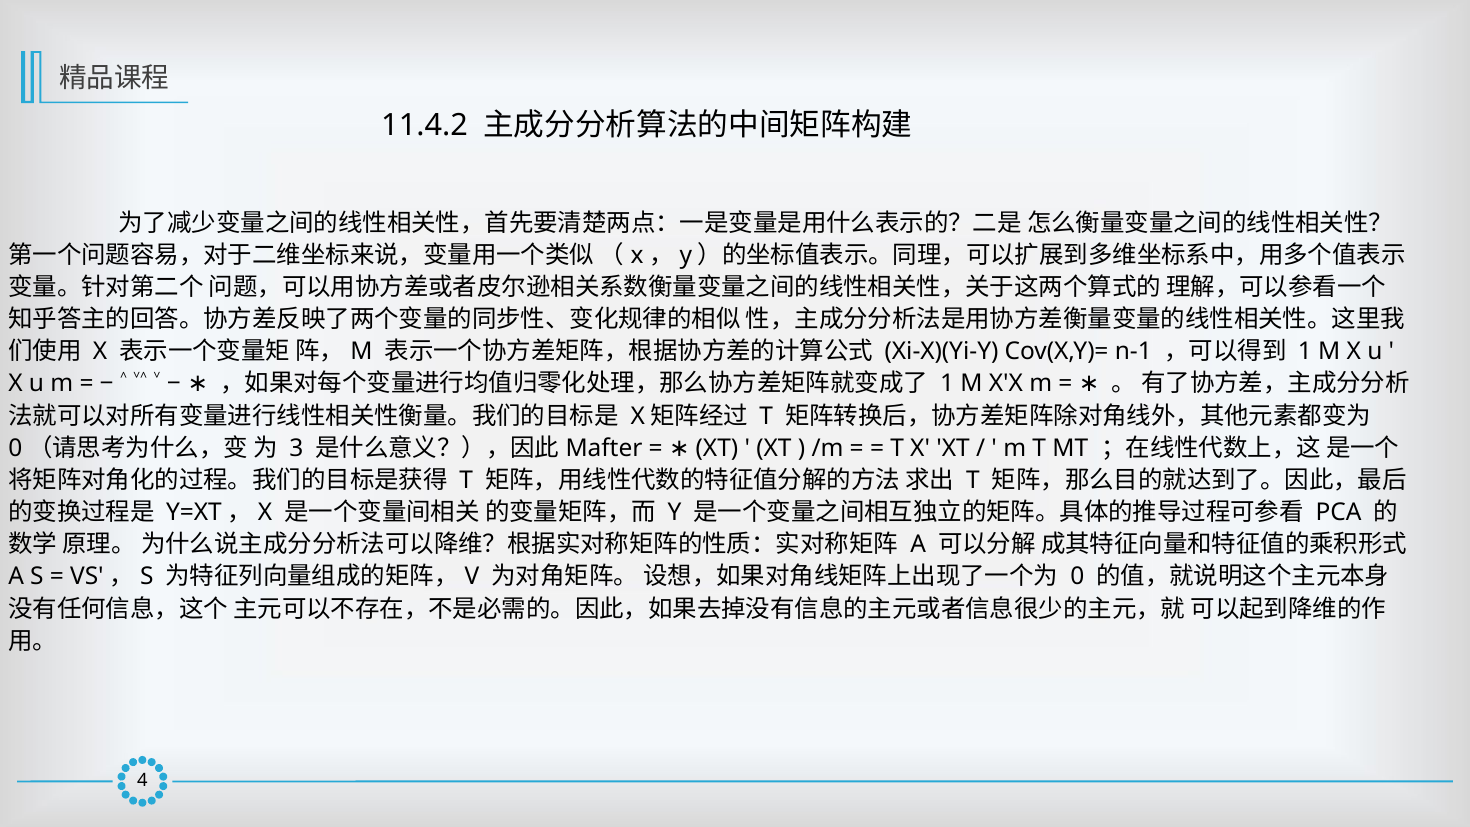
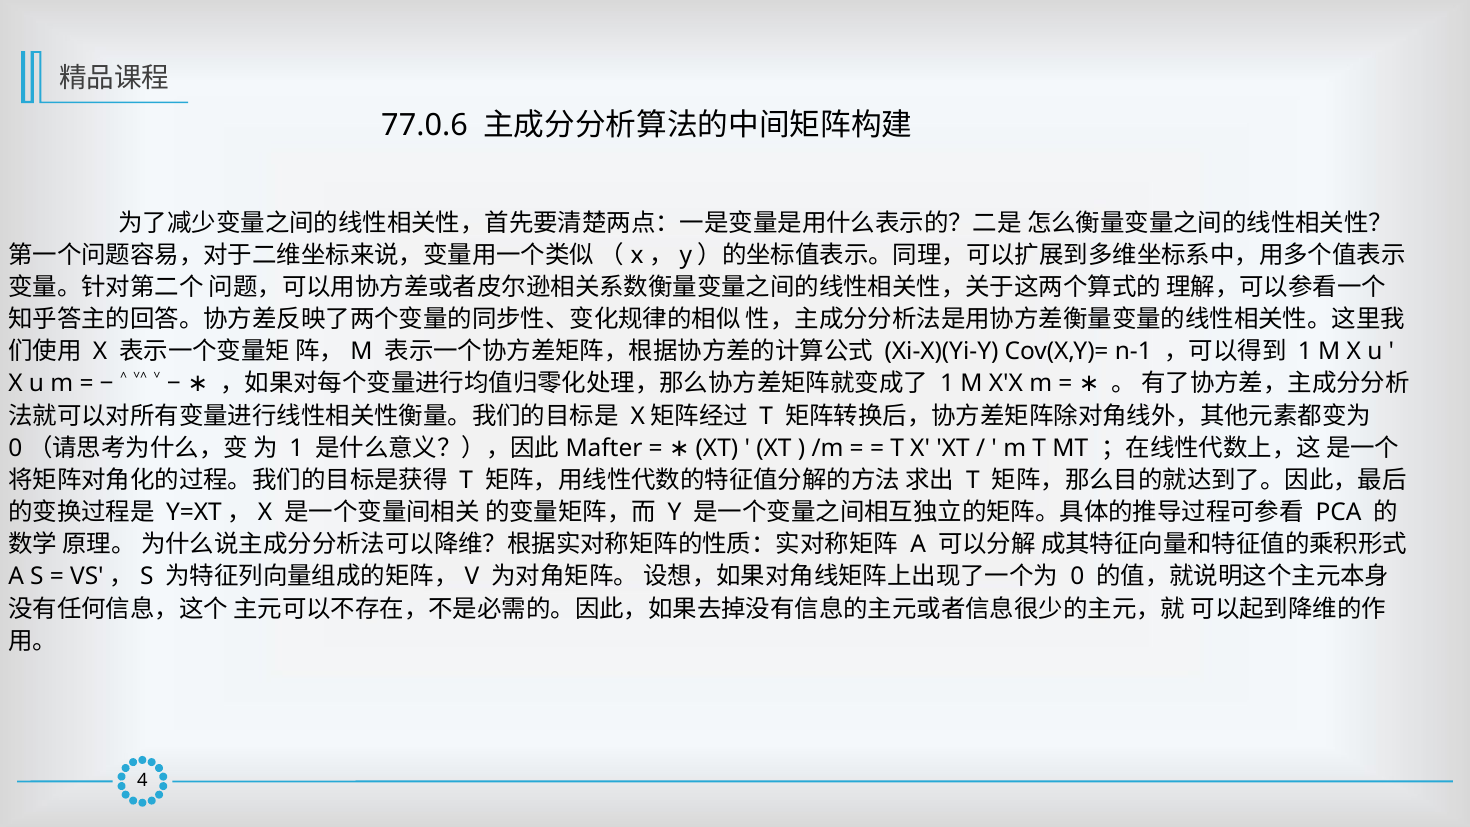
11.4.2: 11.4.2 -> 77.0.6 (425, 125)
3: 3 -> 1 (296, 448)
